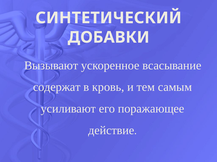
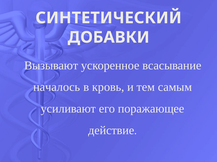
содержат: содержат -> началось (57, 87)
